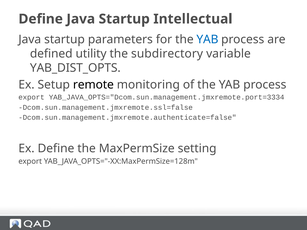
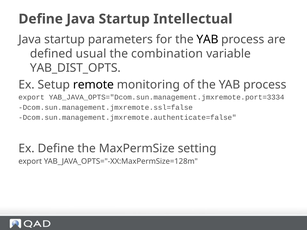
YAB colour: blue -> black (207, 39)
utility: utility -> usual (91, 54)
subdirectory: subdirectory -> combination (167, 54)
